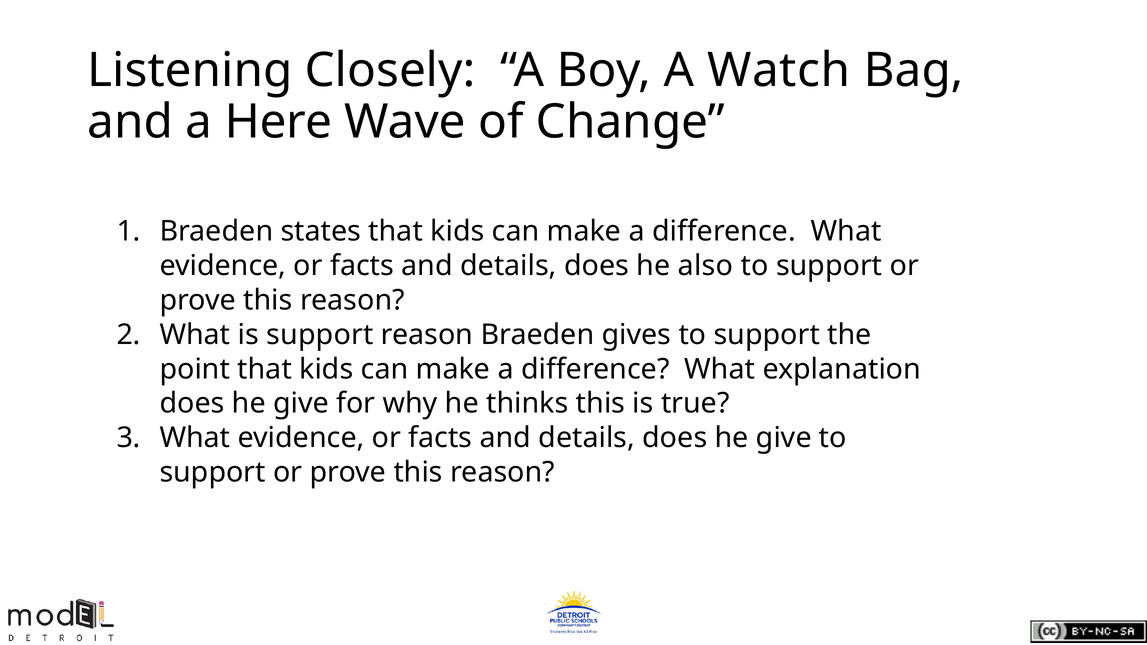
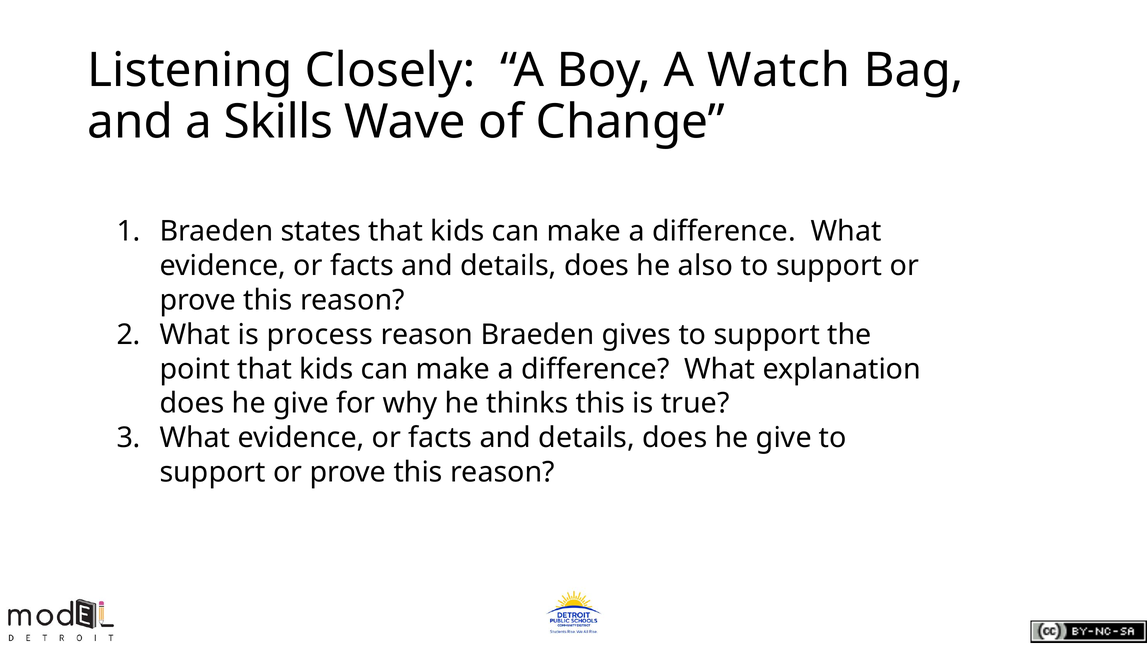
Here: Here -> Skills (278, 122)
is support: support -> process (320, 335)
